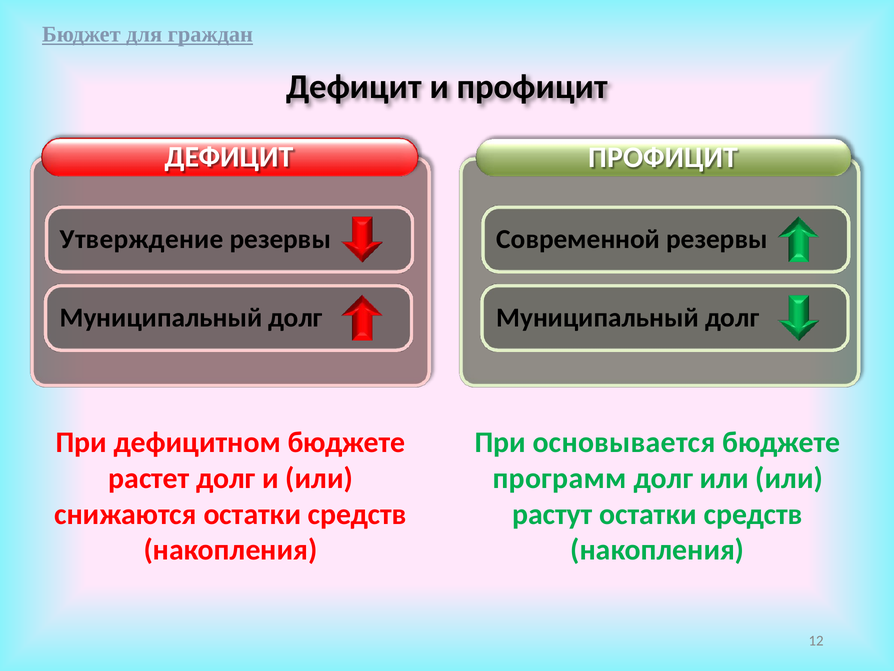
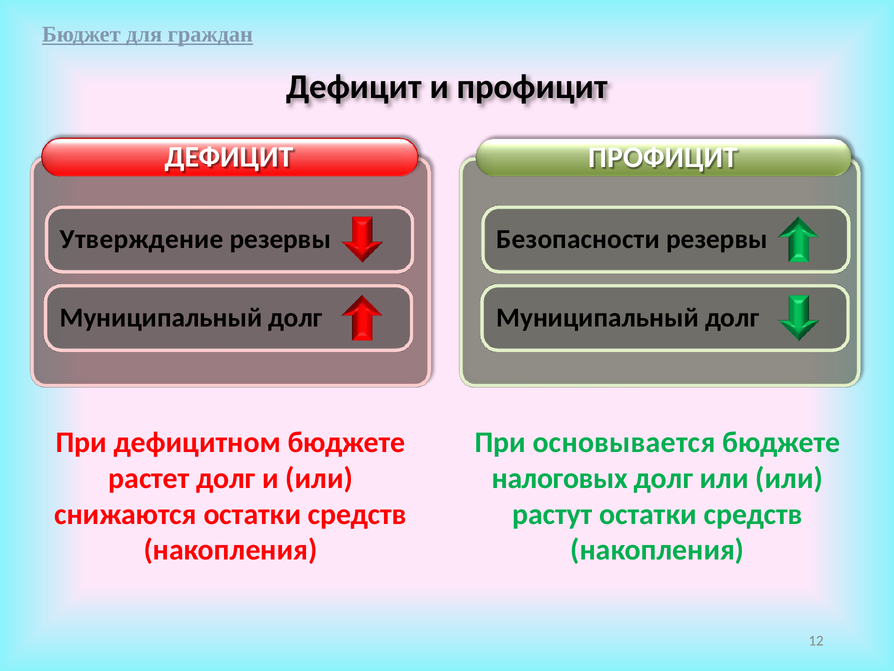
Современной: Современной -> Безопасности (578, 239)
программ: программ -> налоговых (560, 478)
